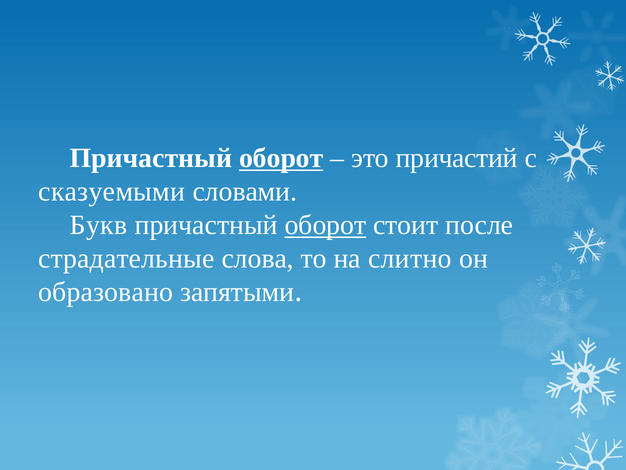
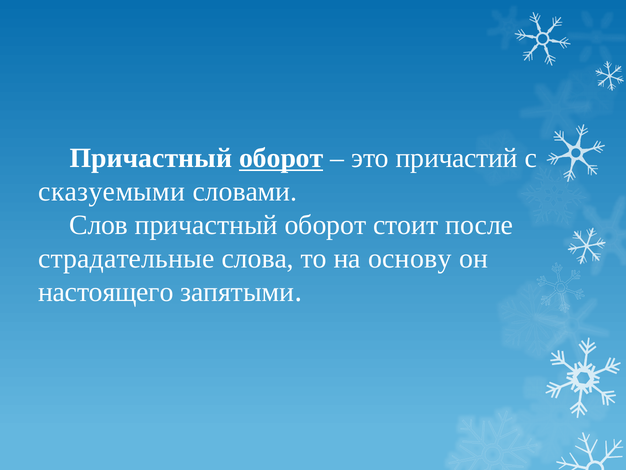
Букв: Букв -> Слов (99, 225)
оборот underline: present -> none (325, 225)
слитно: слитно -> основу (410, 258)
образовано: образовано -> настоящего (106, 292)
